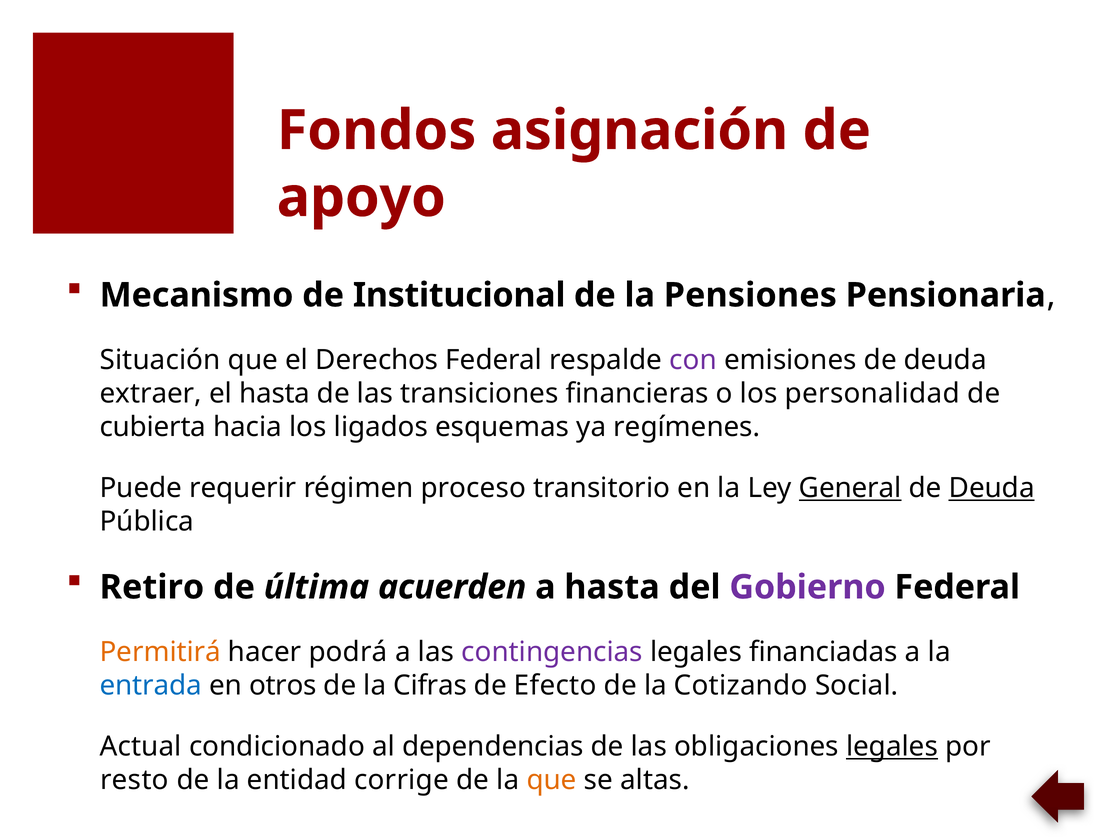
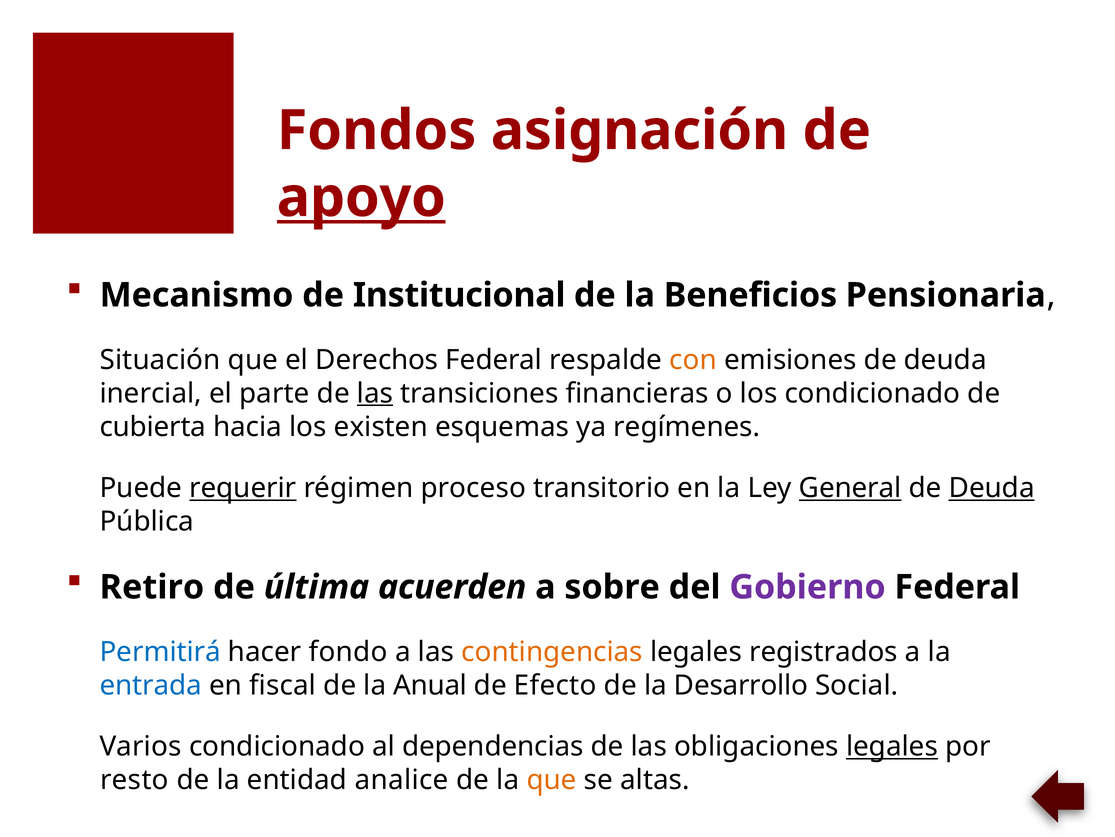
apoyo underline: none -> present (361, 197)
Pensiones: Pensiones -> Beneficios (750, 295)
con colour: purple -> orange (693, 360)
extraer: extraer -> inercial (151, 393)
el hasta: hasta -> parte (274, 393)
las underline: none -> present (375, 393)
los personalidad: personalidad -> condicionado (872, 393)
ligados: ligados -> existen (381, 426)
requerir underline: none -> present (243, 488)
a hasta: hasta -> sobre (612, 587)
Permitirá colour: orange -> blue (160, 651)
podrá: podrá -> fondo (348, 651)
contingencias colour: purple -> orange (552, 651)
financiadas: financiadas -> registrados (823, 651)
otros: otros -> fiscal (283, 685)
Cifras: Cifras -> Anual (430, 685)
Cotizando: Cotizando -> Desarrollo (741, 685)
Actual: Actual -> Varios (141, 746)
corrige: corrige -> analice (402, 780)
